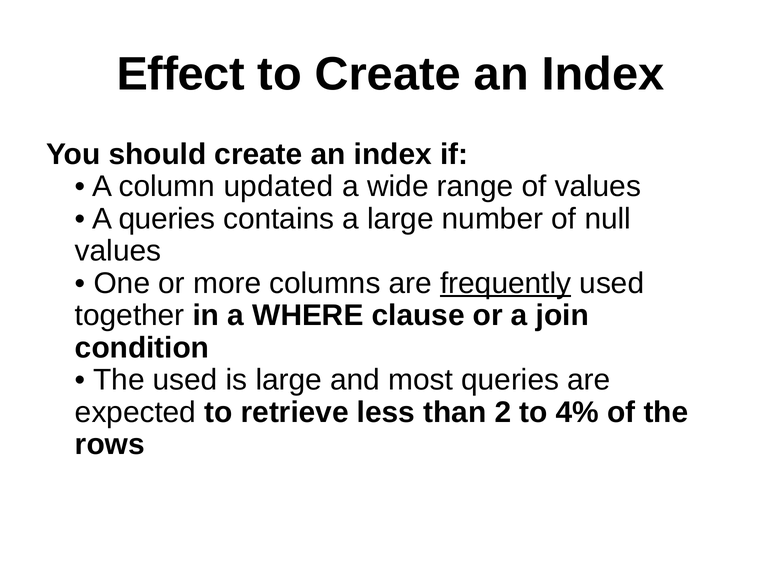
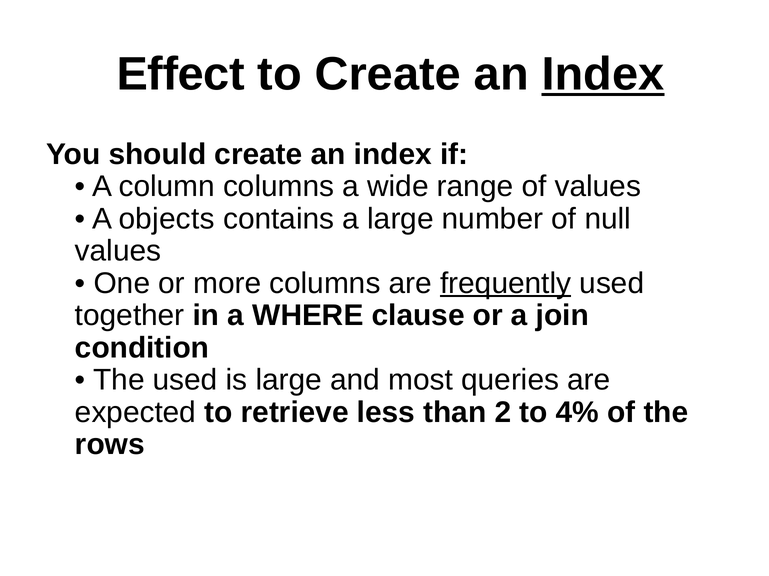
Index underline: none -> present (603, 74)
column updated: updated -> columns (279, 187)
A queries: queries -> objects (167, 219)
